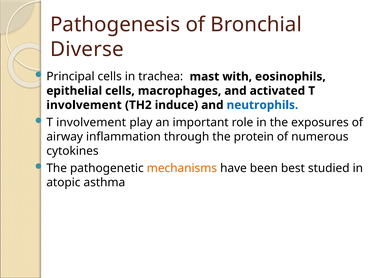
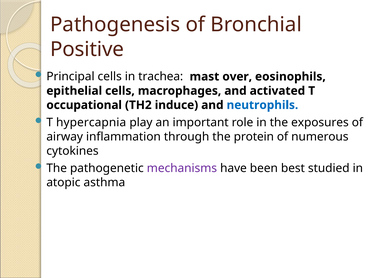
Diverse: Diverse -> Positive (87, 49)
with: with -> over (237, 77)
involvement: involvement -> occupational (84, 105)
involvement: involvement -> hypercapnia (91, 123)
mechanisms colour: orange -> purple (182, 168)
